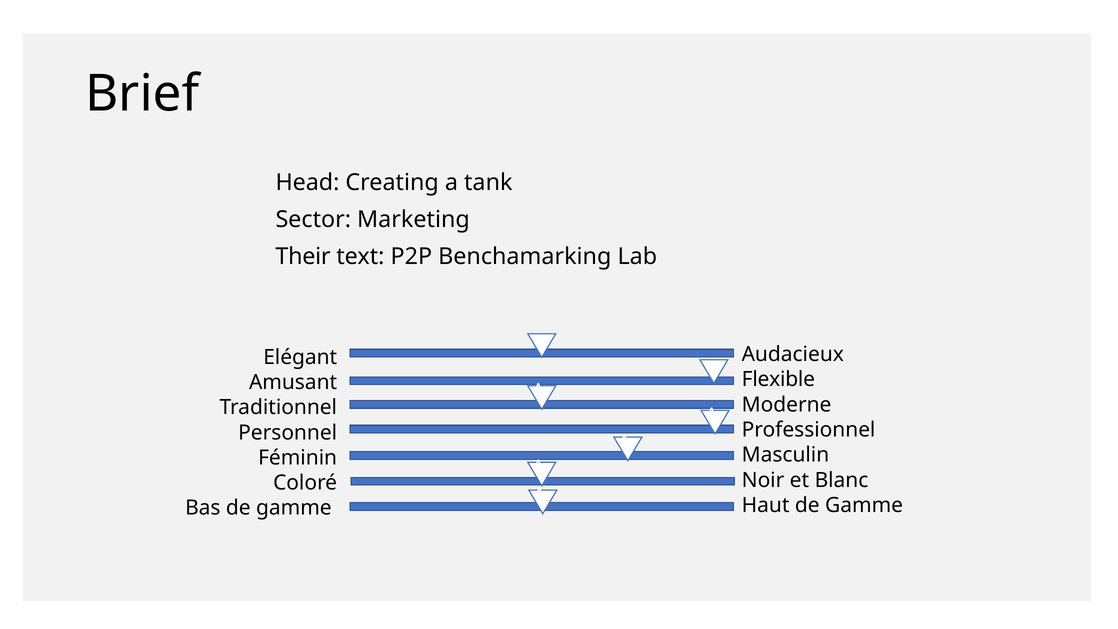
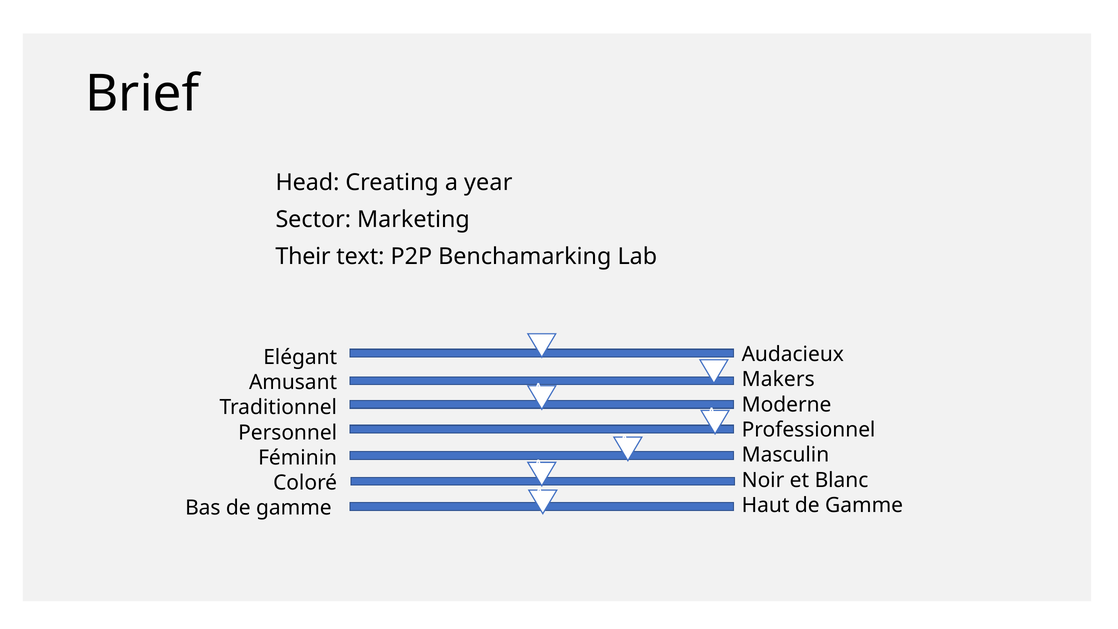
tank: tank -> year (488, 183)
Flexible: Flexible -> Makers (778, 379)
